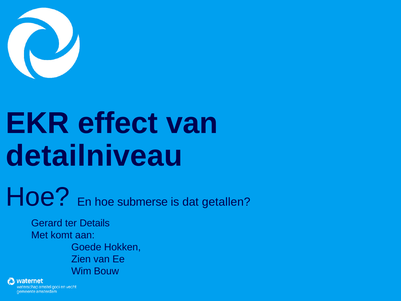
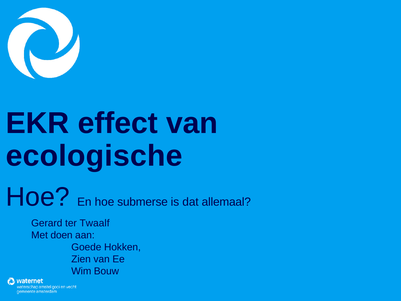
detailniveau: detailniveau -> ecologische (94, 156)
getallen: getallen -> allemaal (226, 202)
Details: Details -> Twaalf (95, 223)
komt: komt -> doen (62, 235)
